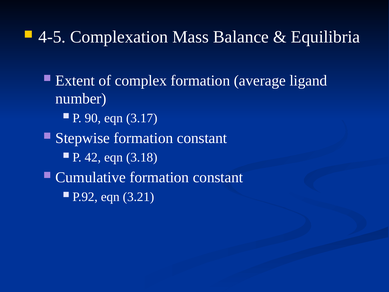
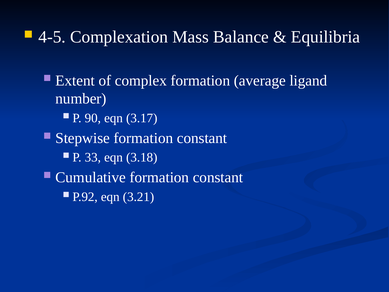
42: 42 -> 33 (93, 157)
